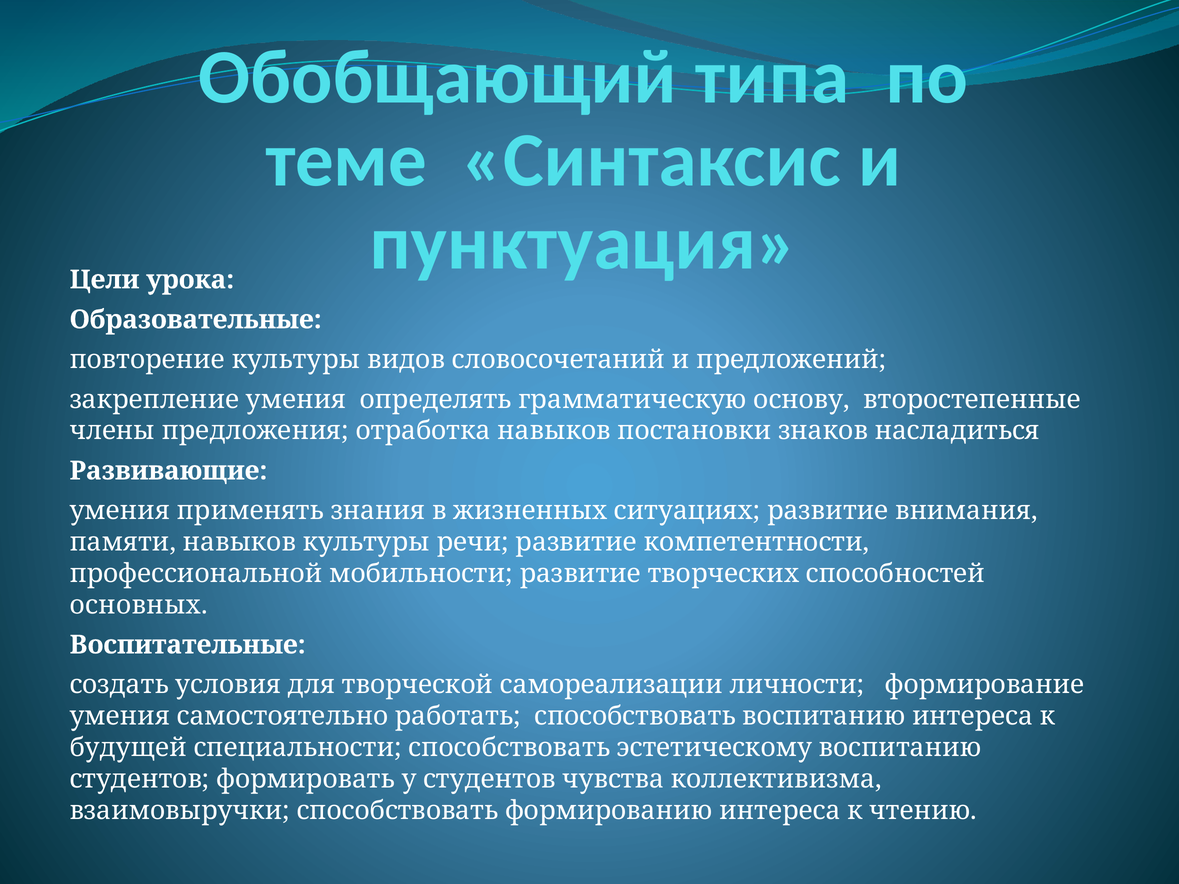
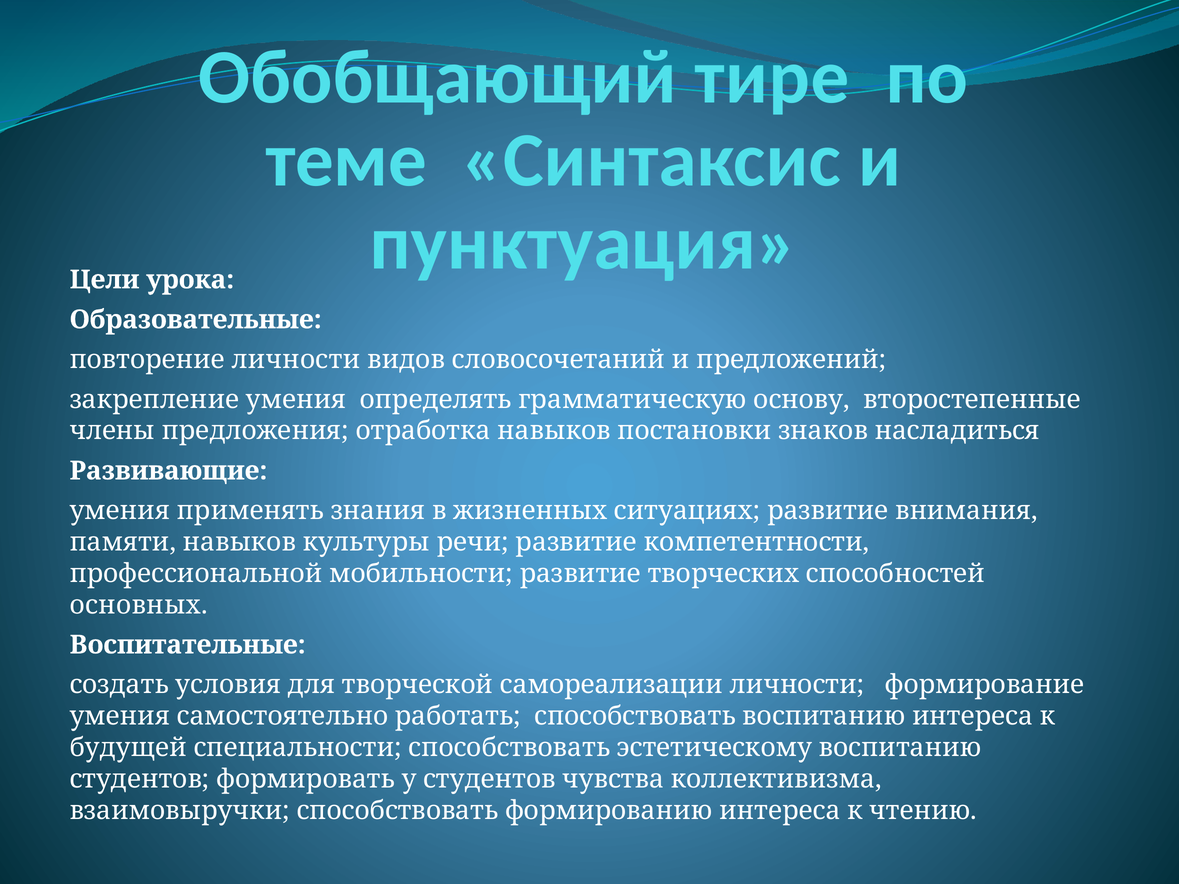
типа: типа -> тире (772, 77)
повторение культуры: культуры -> личности (296, 360)
